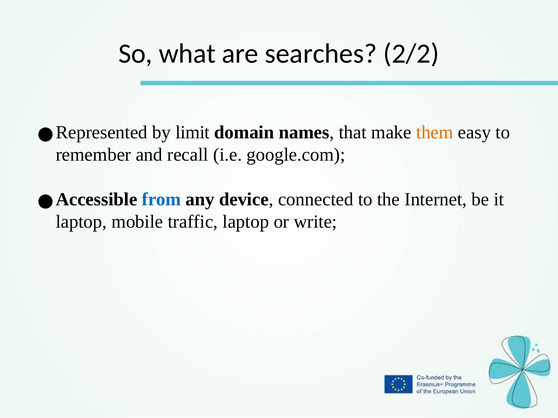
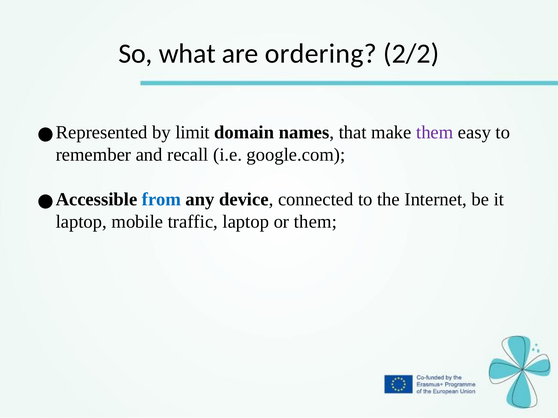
searches: searches -> ordering (321, 54)
them colour: orange -> purple (435, 133)
or write: write -> them (315, 222)
